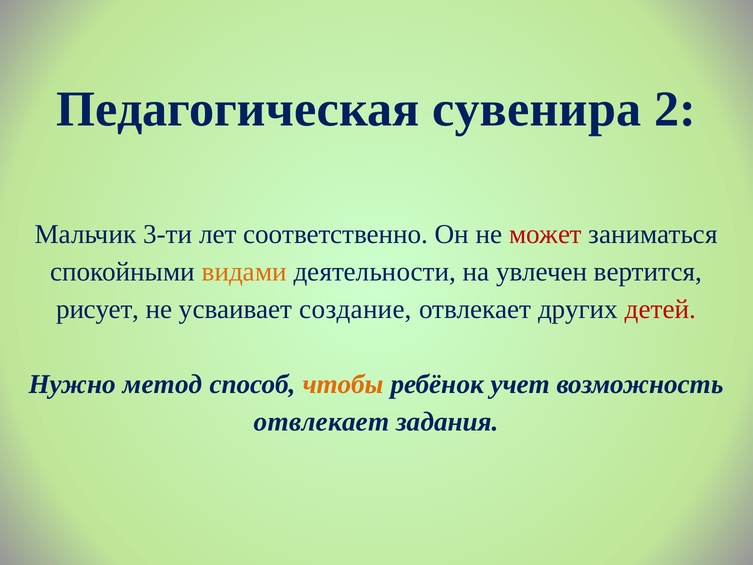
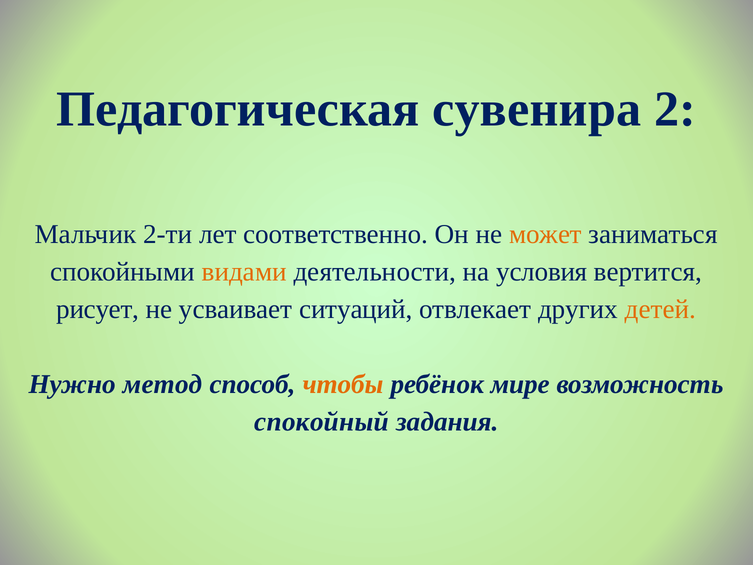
3-ти: 3-ти -> 2-ти (168, 234)
может colour: red -> orange (545, 234)
увлечен: увлечен -> условия (542, 271)
создание: создание -> ситуаций (356, 309)
детей colour: red -> orange (660, 309)
учет: учет -> мире (520, 384)
отвлекает: отвлекает -> спокойный (322, 421)
